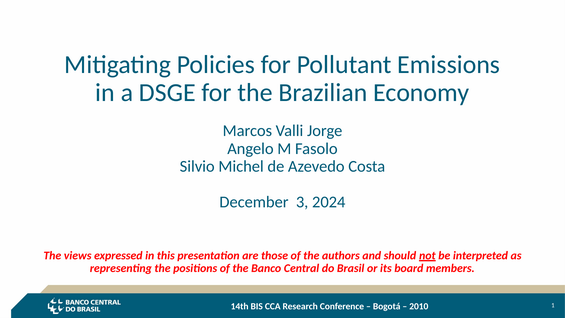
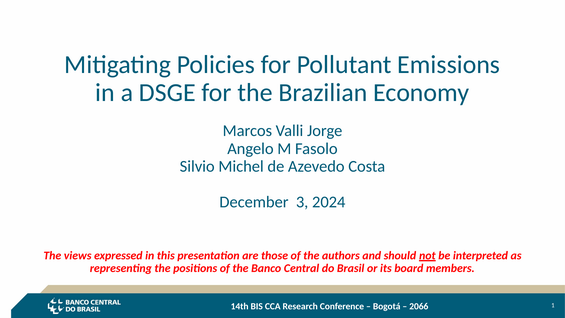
2010: 2010 -> 2066 (419, 306)
